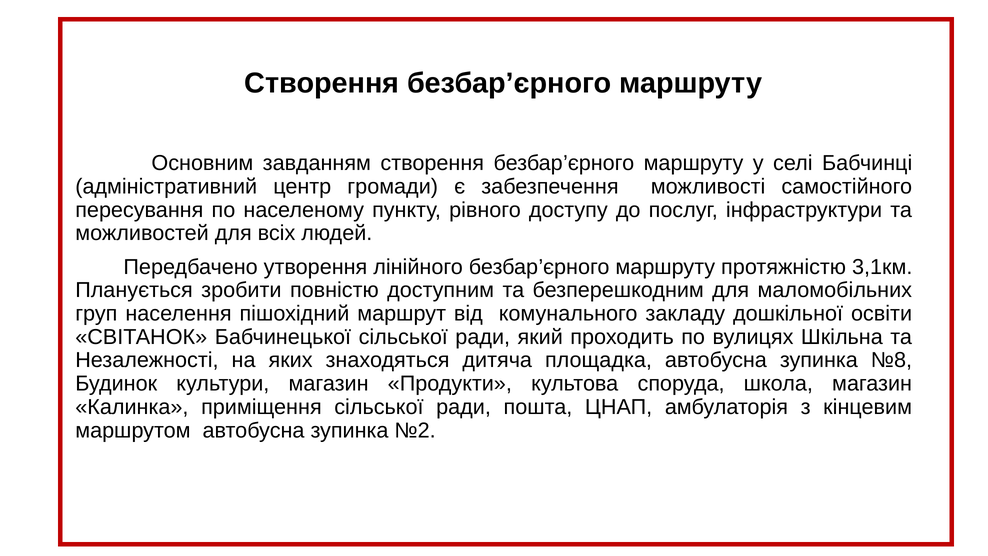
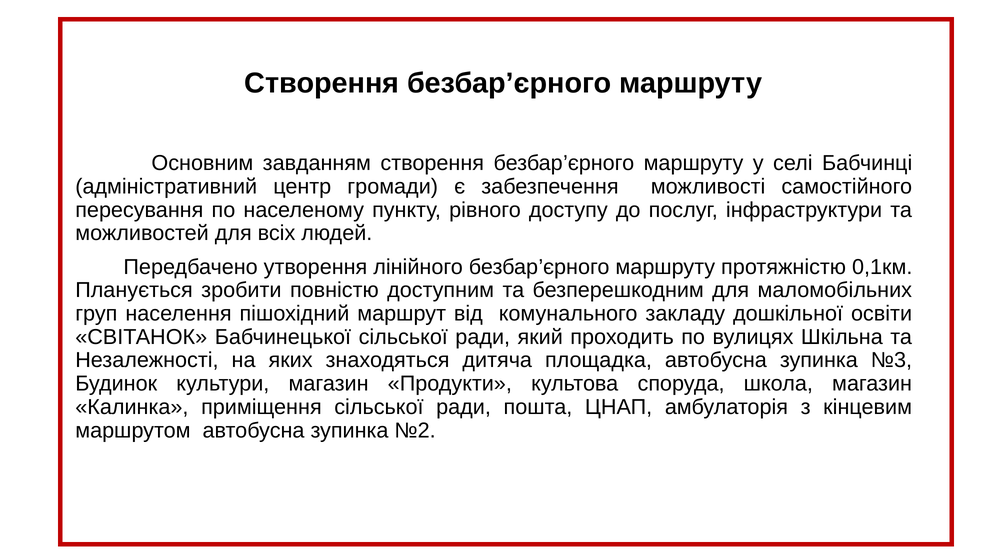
3,1км: 3,1км -> 0,1км (882, 267)
№8: №8 -> №3 (891, 360)
